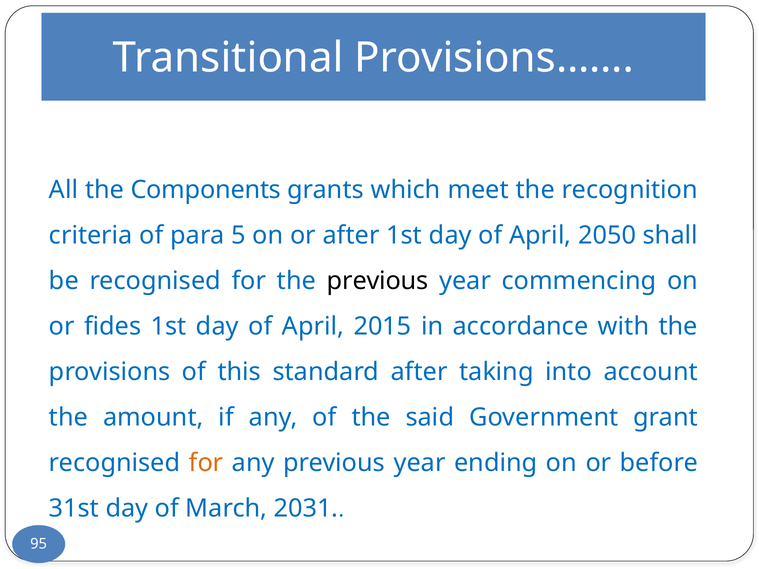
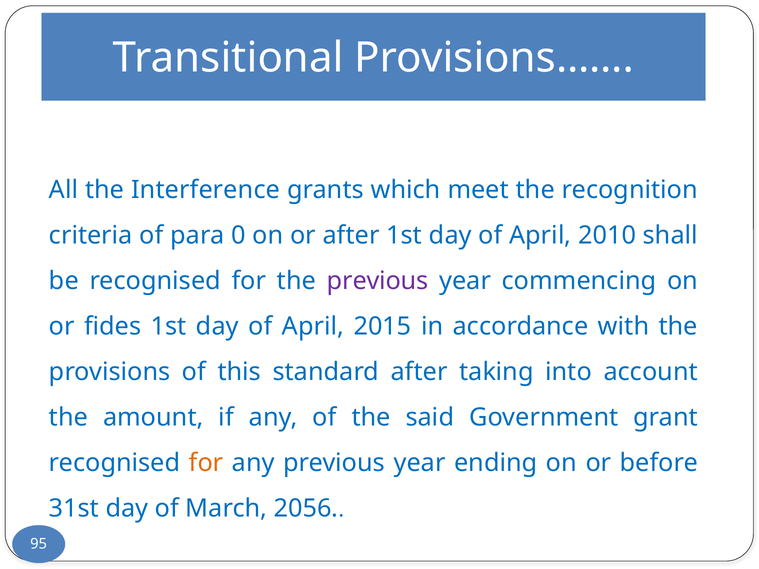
Components: Components -> Interference (206, 190)
5: 5 -> 0 (238, 236)
2050: 2050 -> 2010 (607, 236)
previous colour: black -> purple (378, 281)
2031: 2031 -> 2056 (306, 509)
